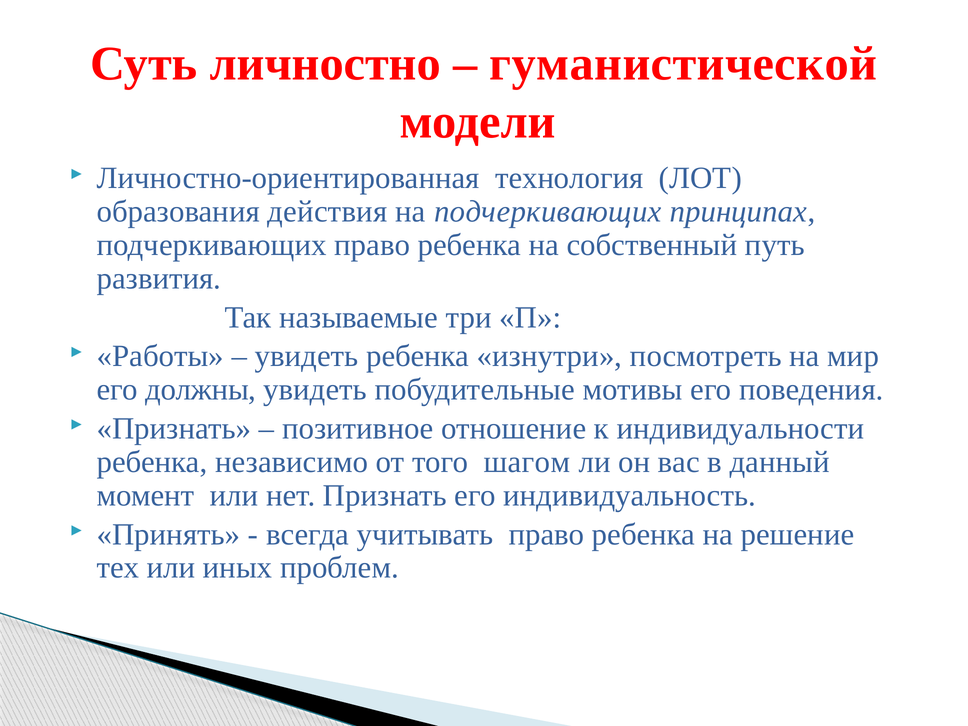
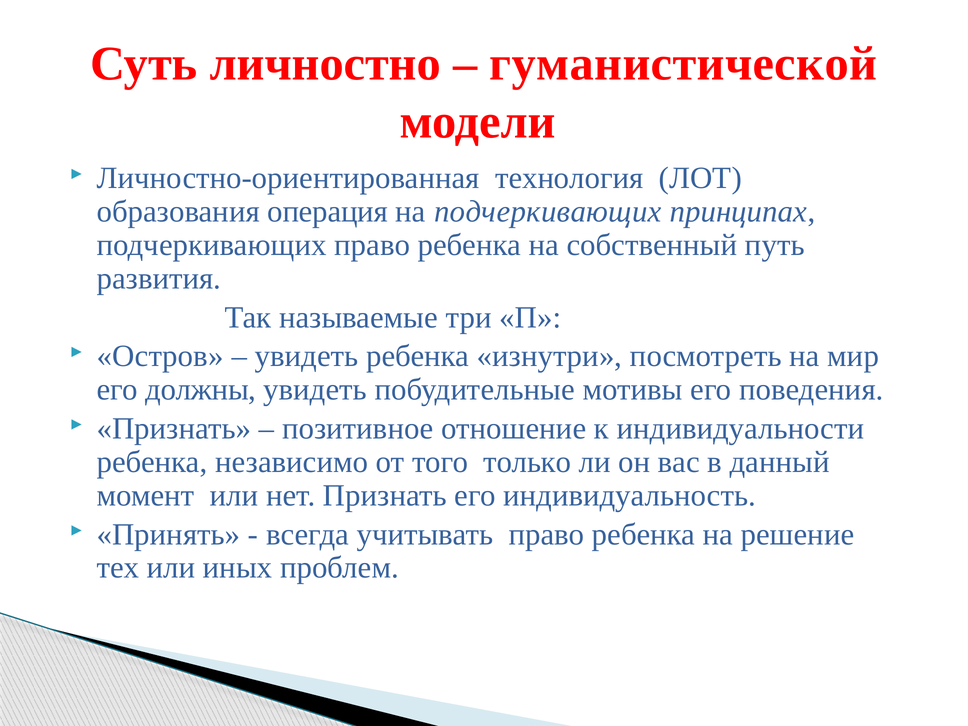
действия: действия -> операция (328, 212)
Работы: Работы -> Остров (160, 356)
шагом: шагом -> только (527, 462)
